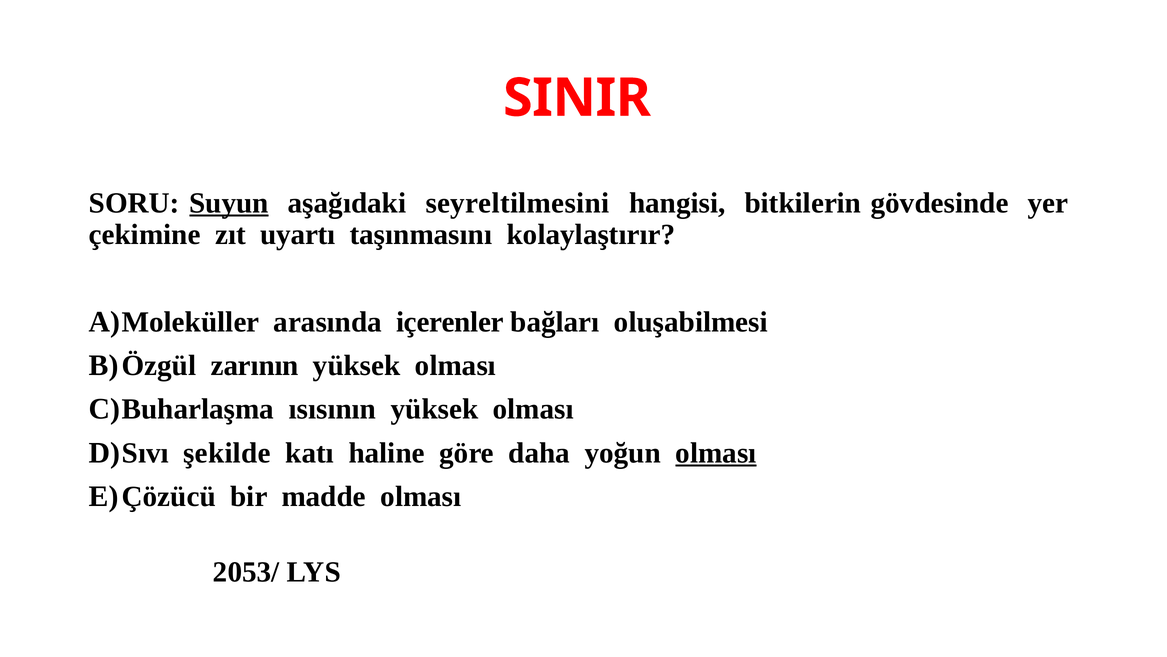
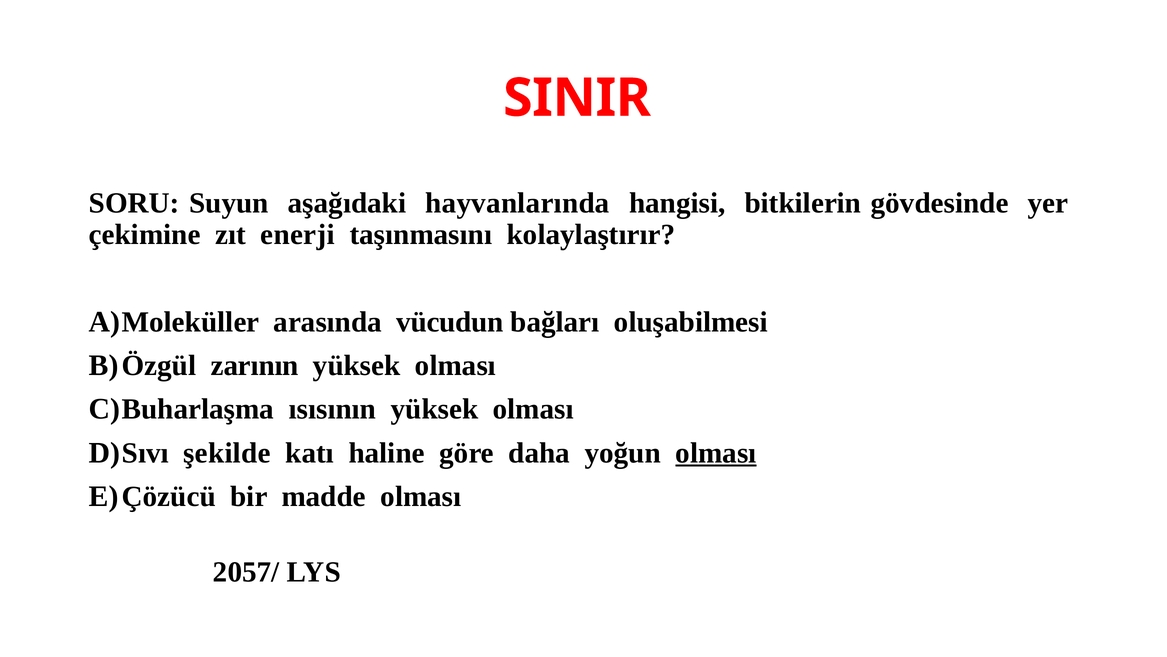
Suyun underline: present -> none (229, 203)
seyreltilmesini: seyreltilmesini -> hayvanlarında (517, 203)
uyartı: uyartı -> enerji (298, 234)
içerenler: içerenler -> vücudun (450, 322)
2053/: 2053/ -> 2057/ (246, 571)
